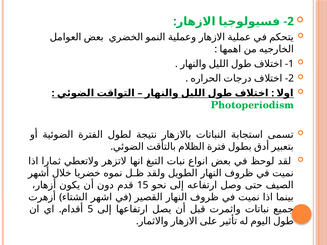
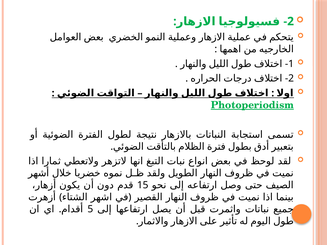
Photoperiodism underline: none -> present (252, 105)
